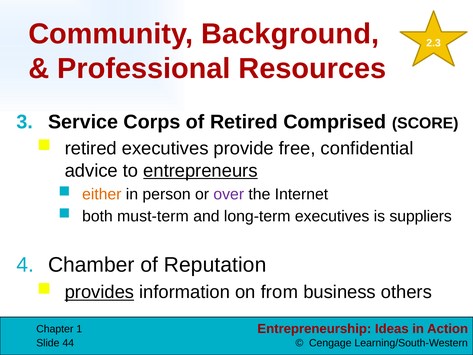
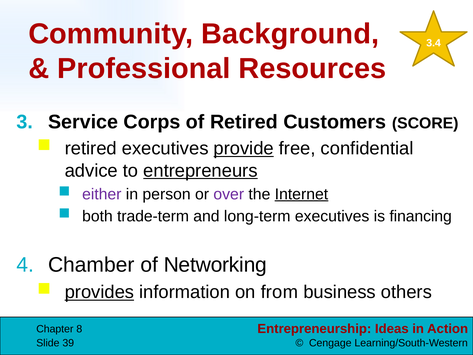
2.3: 2.3 -> 3.4 (434, 43)
Comprised: Comprised -> Customers (335, 122)
provide underline: none -> present (244, 148)
either colour: orange -> purple (102, 194)
Internet underline: none -> present (301, 194)
must-term: must-term -> trade-term (153, 216)
suppliers: suppliers -> financing (421, 216)
Reputation: Reputation -> Networking (215, 265)
1: 1 -> 8 (79, 329)
44: 44 -> 39 (68, 343)
